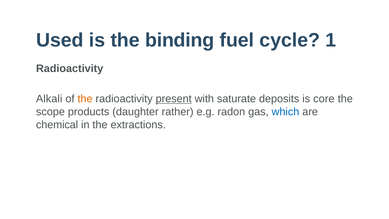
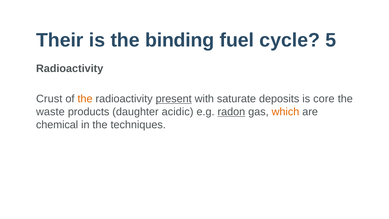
Used: Used -> Their (60, 40)
1: 1 -> 5 (331, 40)
Alkali: Alkali -> Crust (49, 99)
scope: scope -> waste (50, 112)
rather: rather -> acidic (178, 112)
radon underline: none -> present (231, 112)
which colour: blue -> orange (285, 112)
extractions: extractions -> techniques (138, 125)
